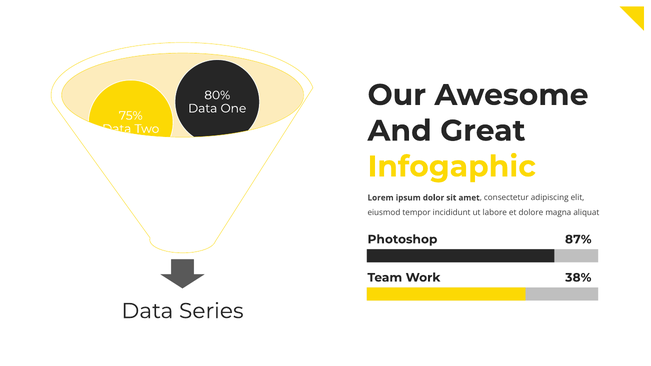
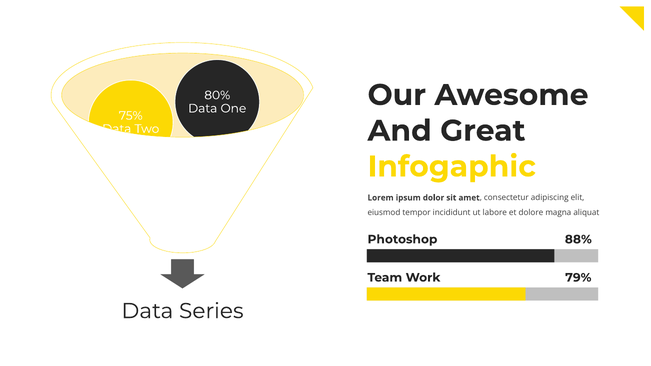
87%: 87% -> 88% (578, 239)
38%: 38% -> 79% (578, 278)
